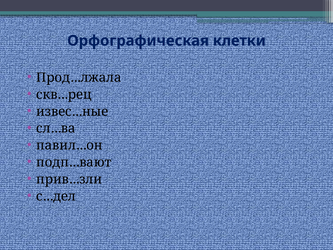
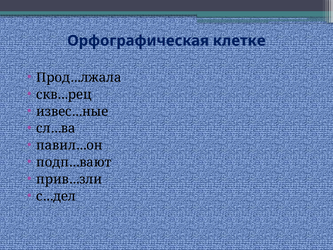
клетки: клетки -> клетке (239, 41)
